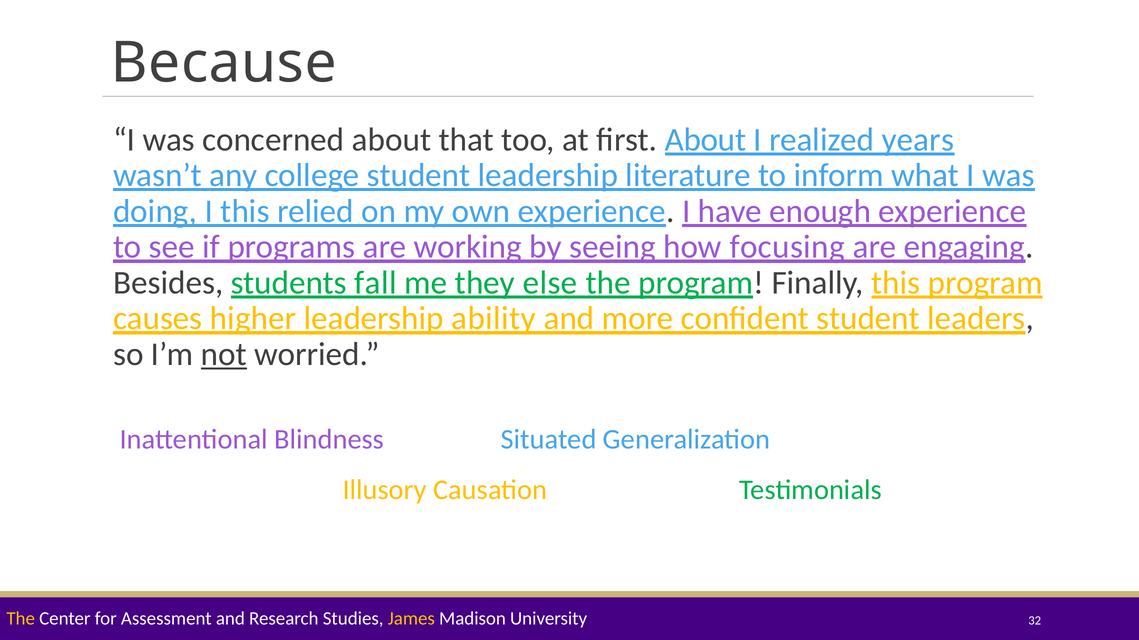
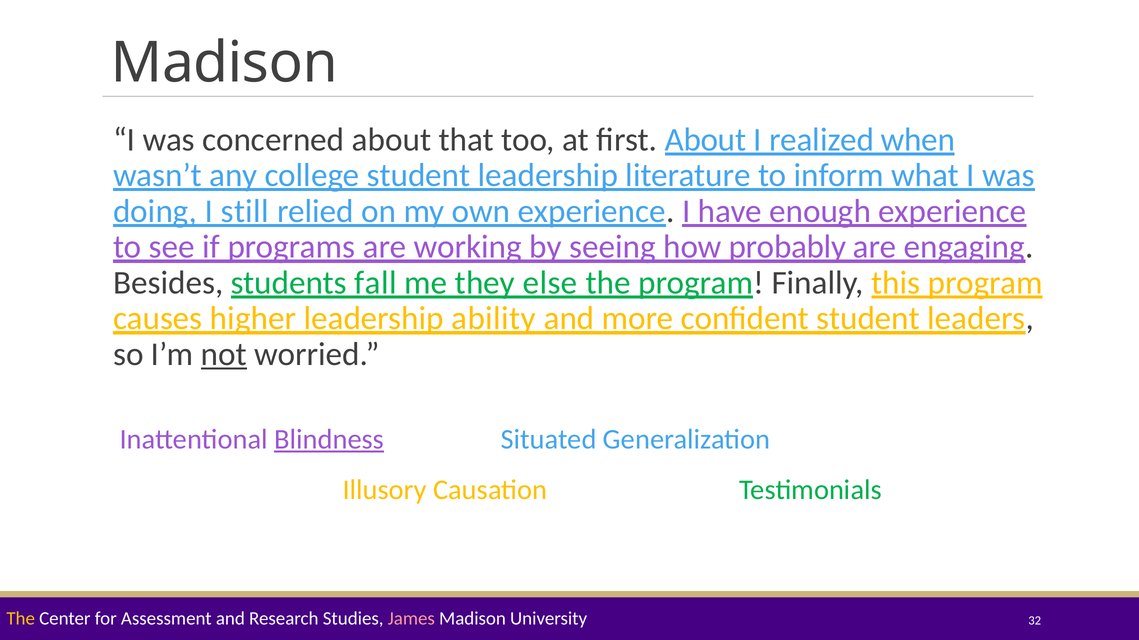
Because: Because -> Madison (224, 63)
years: years -> when (918, 140)
I this: this -> still (245, 211)
focusing: focusing -> probably (787, 247)
Blindness underline: none -> present (329, 440)
James colour: yellow -> pink (411, 619)
